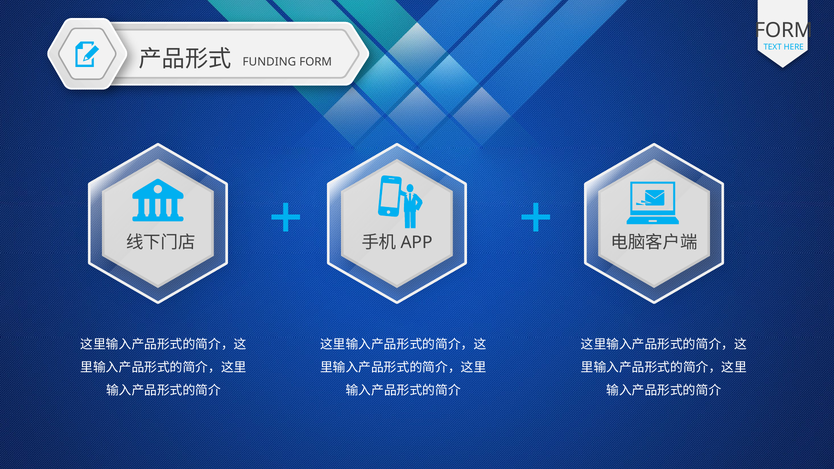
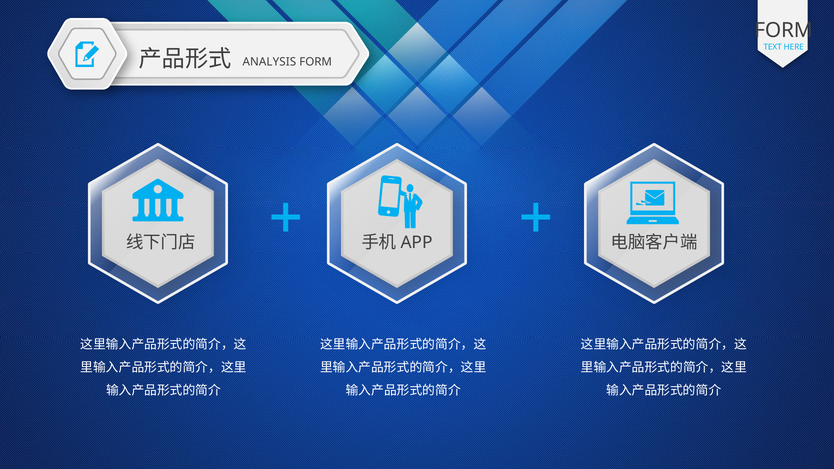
FUNDING: FUNDING -> ANALYSIS (269, 62)
